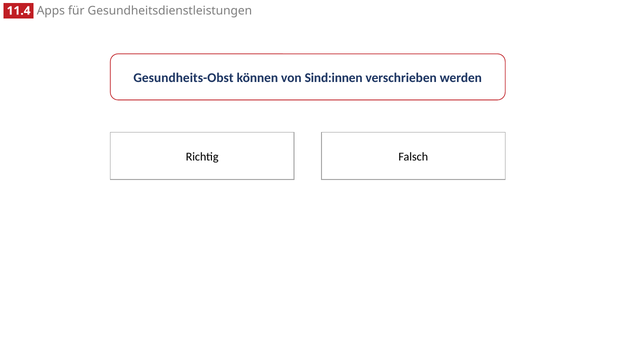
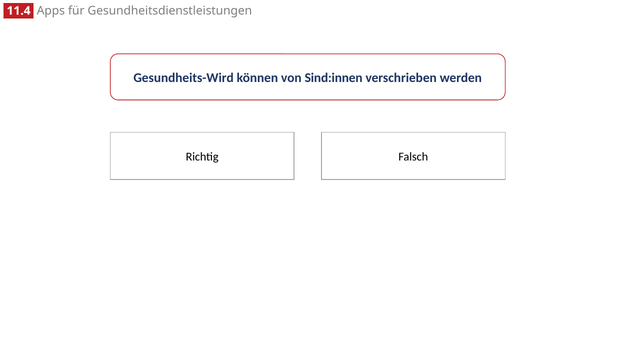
Gesundheits-Obst: Gesundheits-Obst -> Gesundheits-Wird (184, 78)
